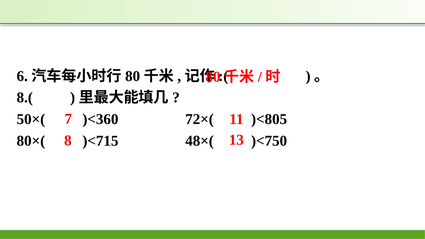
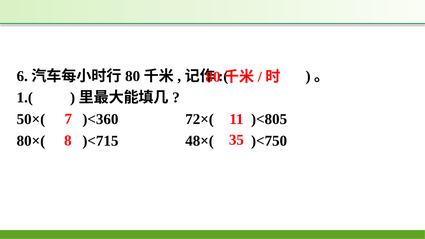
8.(: 8.( -> 1.( (25, 98)
13: 13 -> 35 (236, 140)
